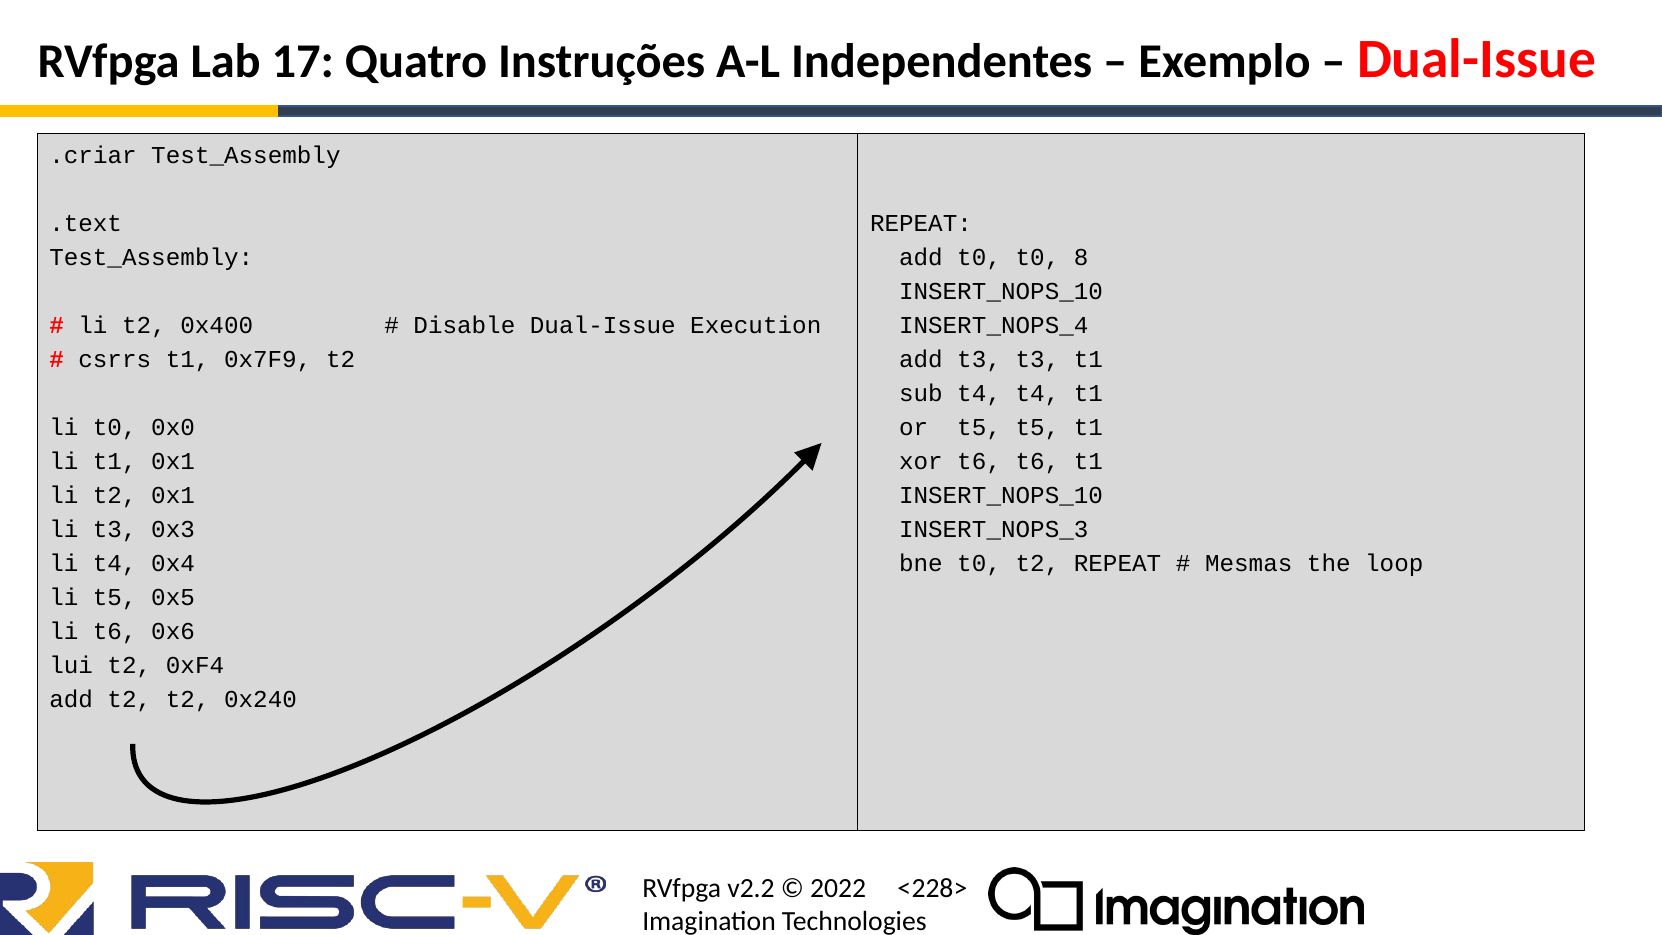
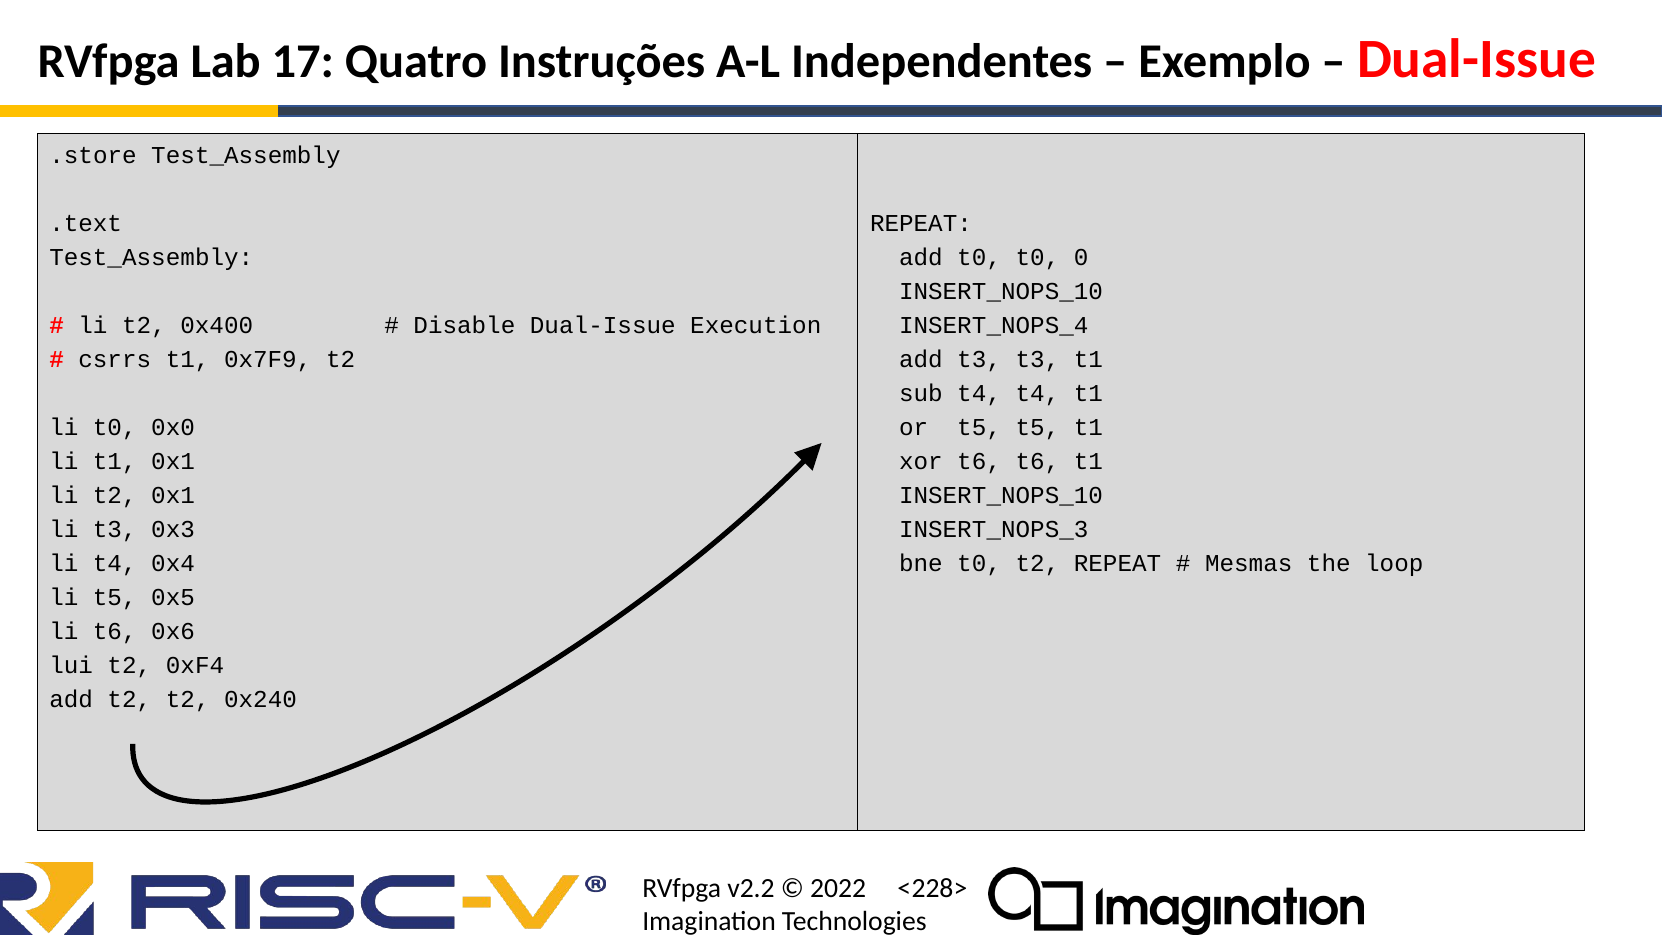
.criar: .criar -> .store (93, 156)
8: 8 -> 0 (1081, 258)
